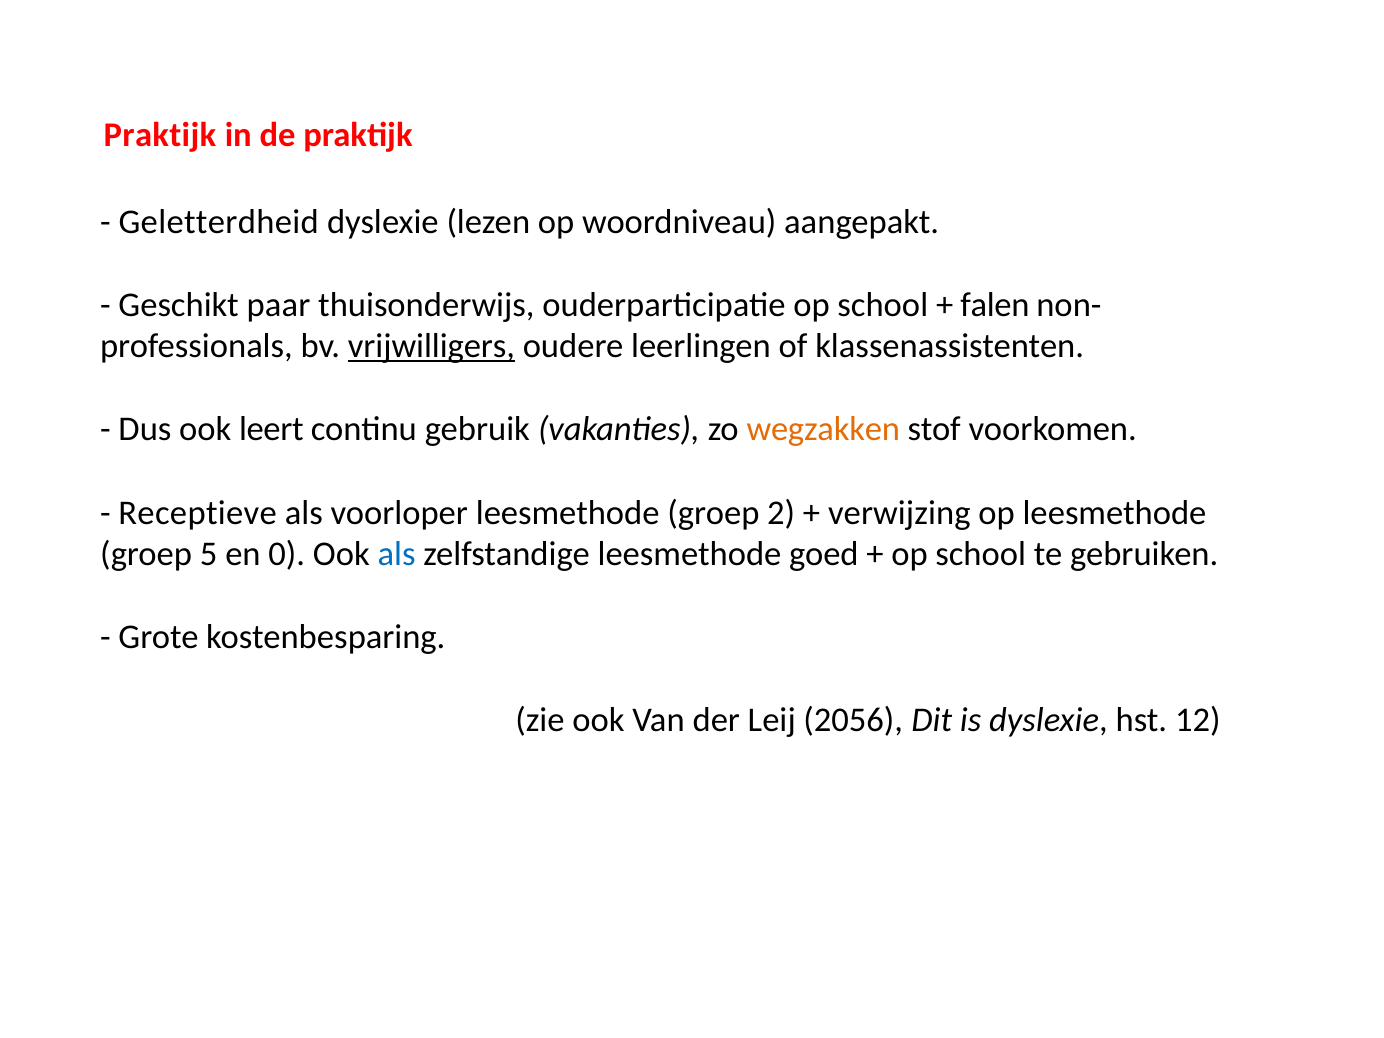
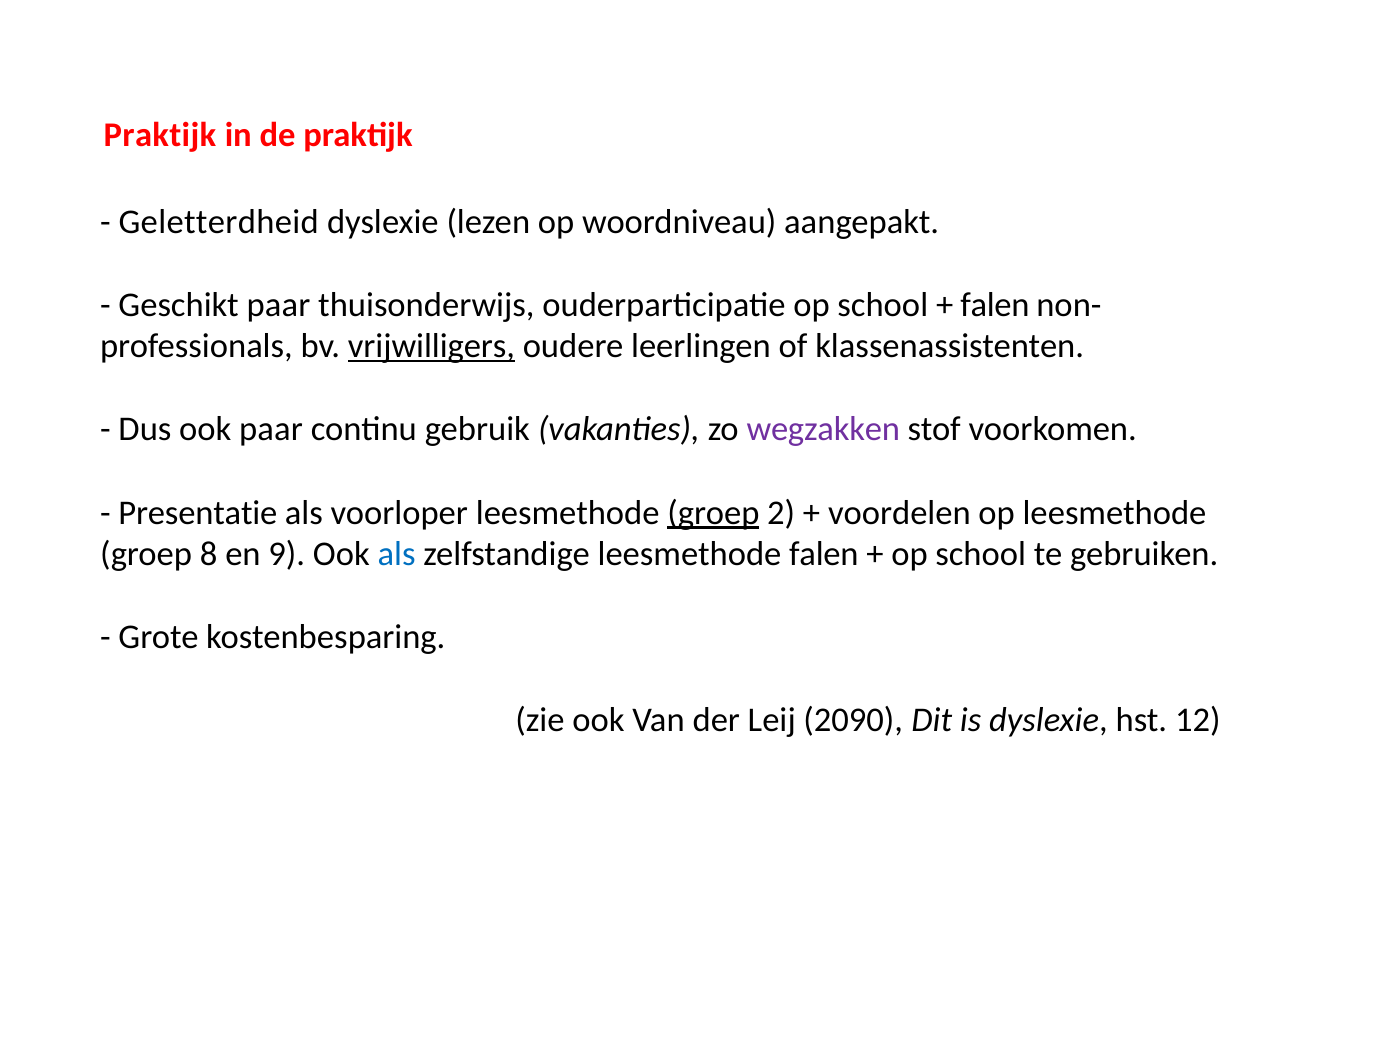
ook leert: leert -> paar (271, 430)
wegzakken colour: orange -> purple (823, 430)
Receptieve: Receptieve -> Presentatie (198, 513)
groep underline: none -> present (713, 513)
verwijzing: verwijzing -> voordelen (899, 513)
5: 5 -> 8 (209, 554)
0: 0 -> 9 (287, 554)
leesmethode goed: goed -> falen (824, 554)
2056: 2056 -> 2090 (853, 720)
